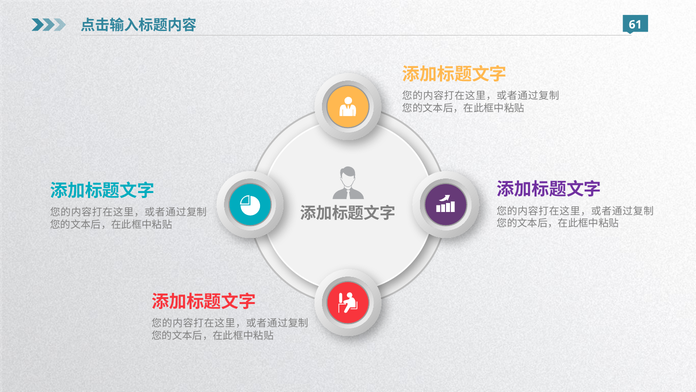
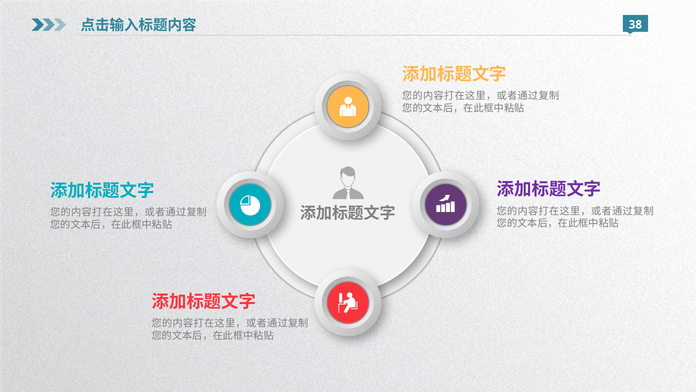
61: 61 -> 38 (635, 25)
